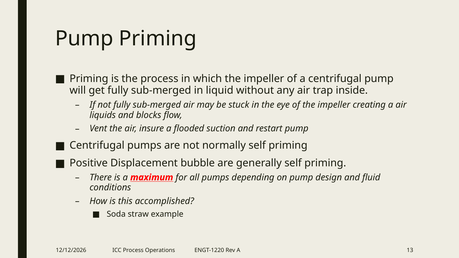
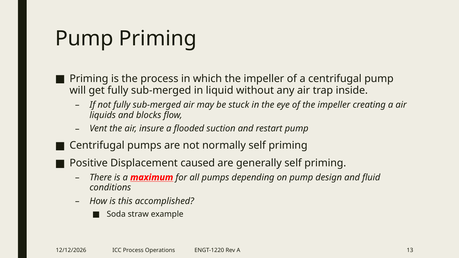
bubble: bubble -> caused (198, 163)
